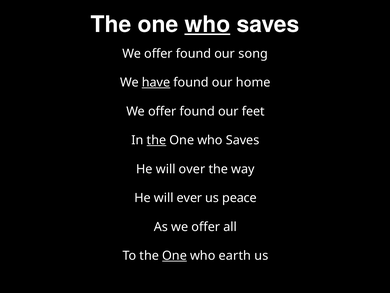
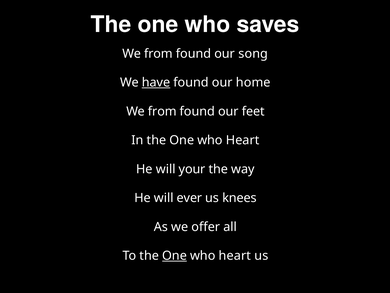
who underline: present -> none (207, 24)
offer: offer -> from (158, 54)
offer: offer -> from (162, 111)
the underline: present -> none (156, 140)
Saves: Saves -> Heart (243, 140)
over: over -> your (192, 169)
peace: peace -> knees (239, 198)
earth: earth -> heart (235, 255)
